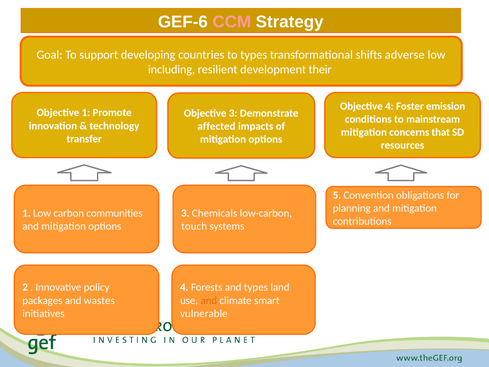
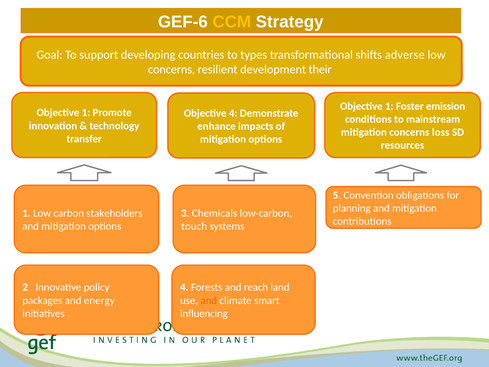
CCM colour: pink -> yellow (232, 22)
including: including -> concerns (172, 69)
4: 4 -> 1 (389, 106)
Objective 3: 3 -> 4 (233, 113)
affected: affected -> enhance (216, 126)
that: that -> loss (441, 132)
communities: communities -> stakeholders (114, 213)
and types: types -> reach (256, 287)
wastes: wastes -> energy (99, 300)
vulnerable: vulnerable -> influencing (204, 313)
